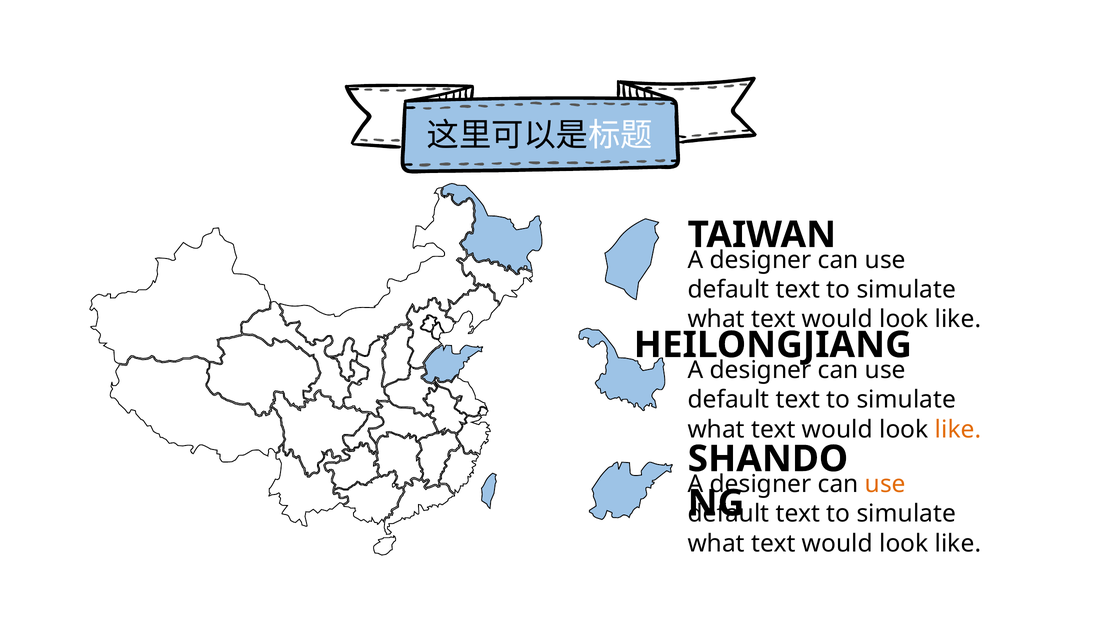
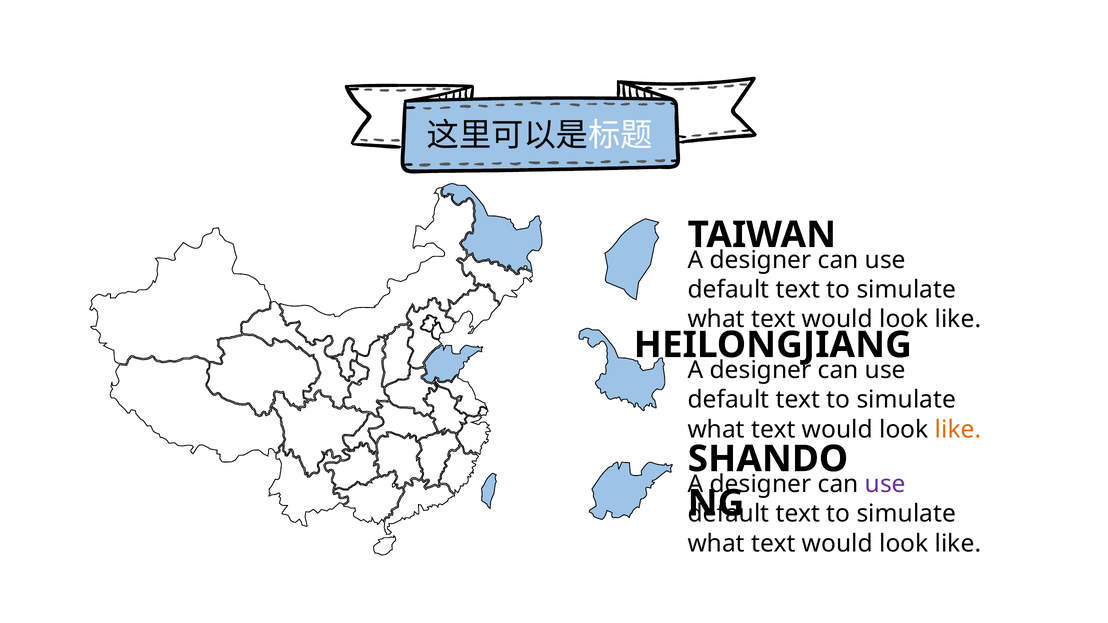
use colour: orange -> purple (885, 484)
